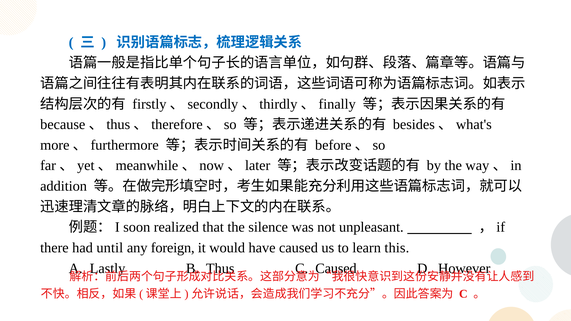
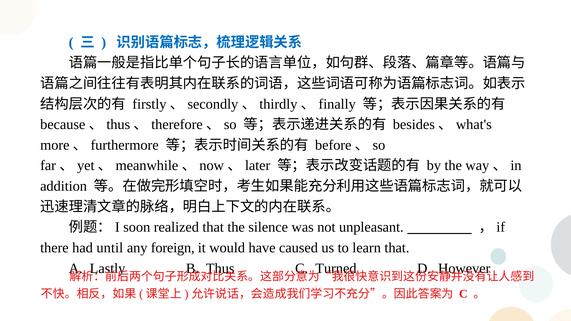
learn this: this -> that (397, 248)
C Caused: Caused -> Turned (336, 268)
